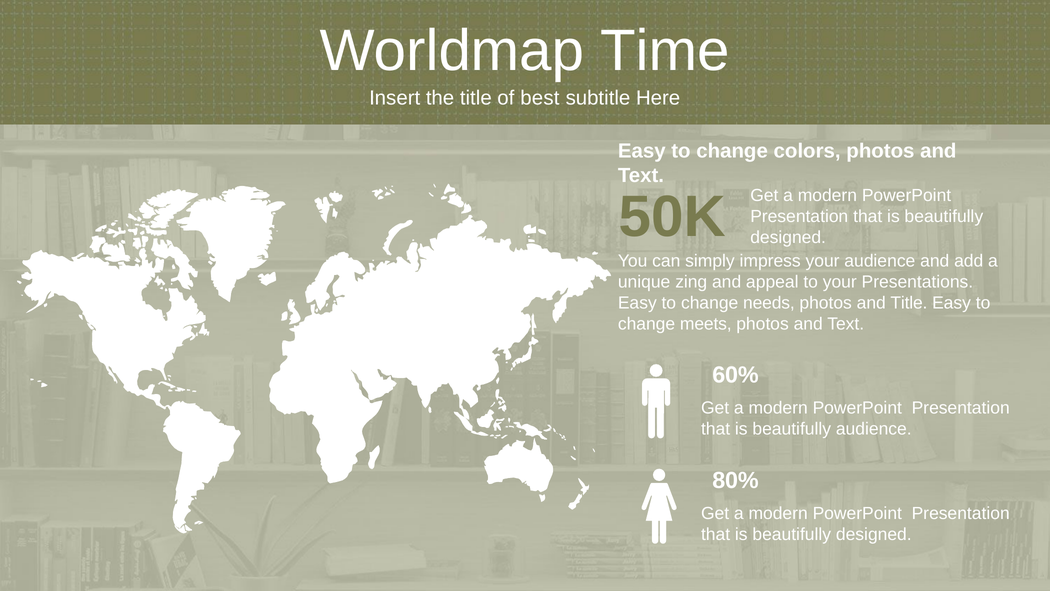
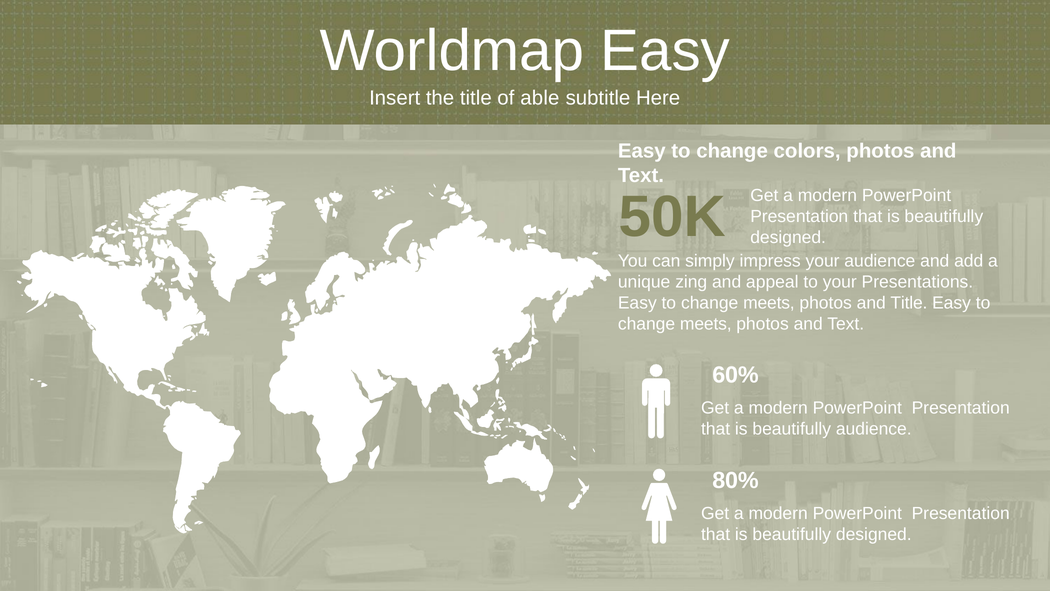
Worldmap Time: Time -> Easy (665, 51)
best: best -> able (540, 98)
needs: needs -> meets (769, 303)
